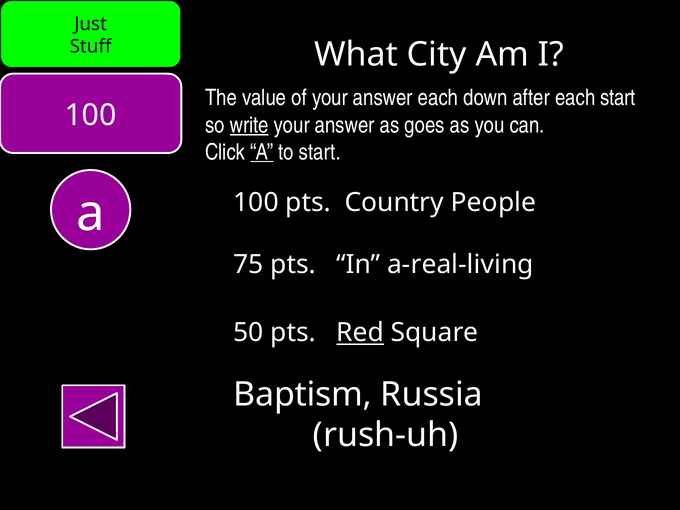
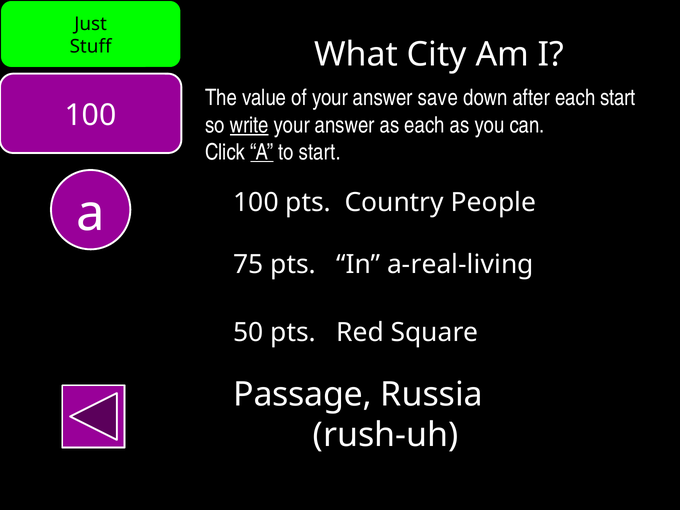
answer each: each -> save (438, 98)
as goes: goes -> each (425, 125)
Red underline: present -> none (360, 333)
Baptism: Baptism -> Passage (303, 394)
